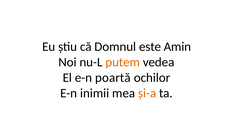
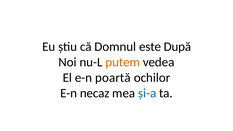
Amin: Amin -> După (177, 47)
inimii: inimii -> necaz (95, 93)
și-a colour: orange -> blue (147, 93)
